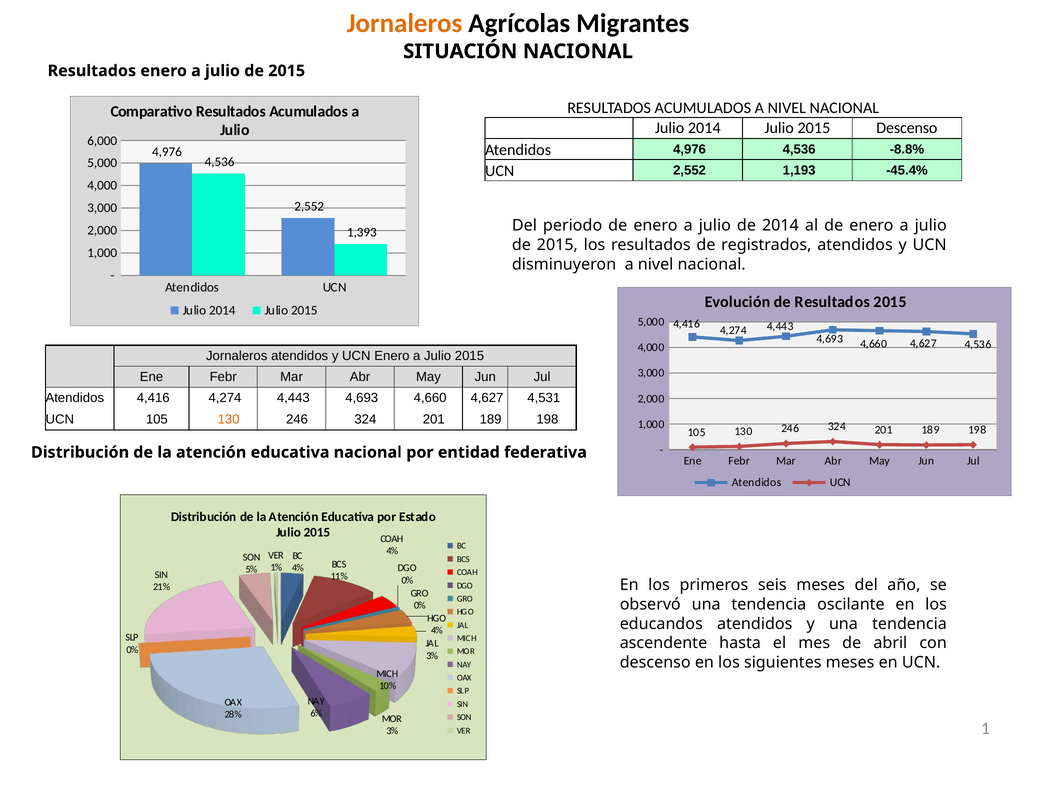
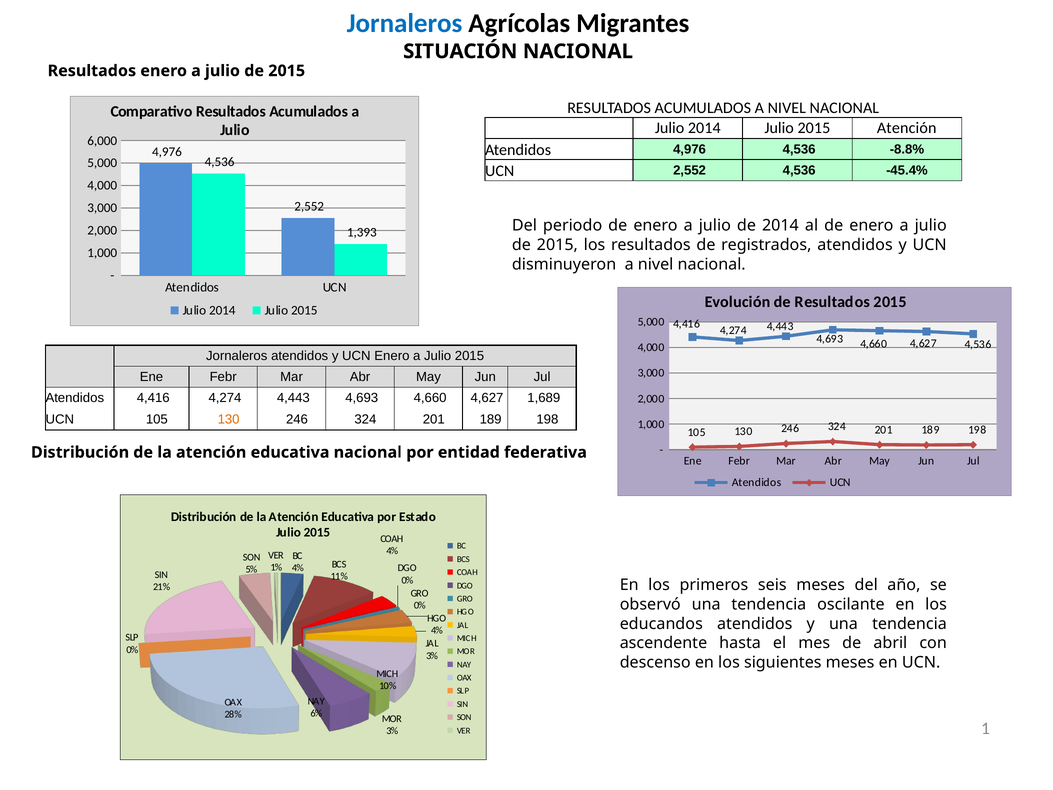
Jornaleros colour: orange -> blue (405, 23)
2015 Descenso: Descenso -> Atención (907, 128)
UCN 2,552 1,193: 1,193 -> 4,536 (799, 170)
4,531: 4,531 -> 1,689 (544, 398)
